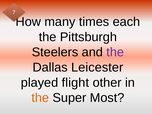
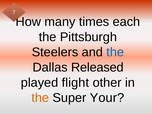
the colour: purple -> blue (115, 52)
Leicester: Leicester -> Released (97, 67)
Most: Most -> Your (107, 98)
